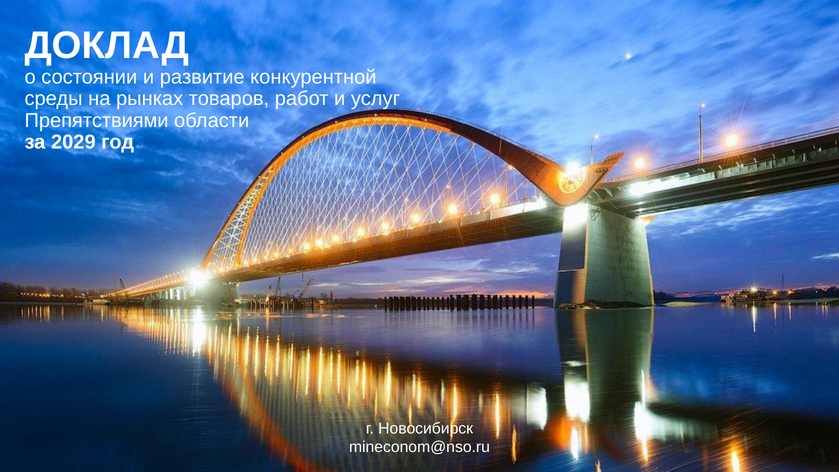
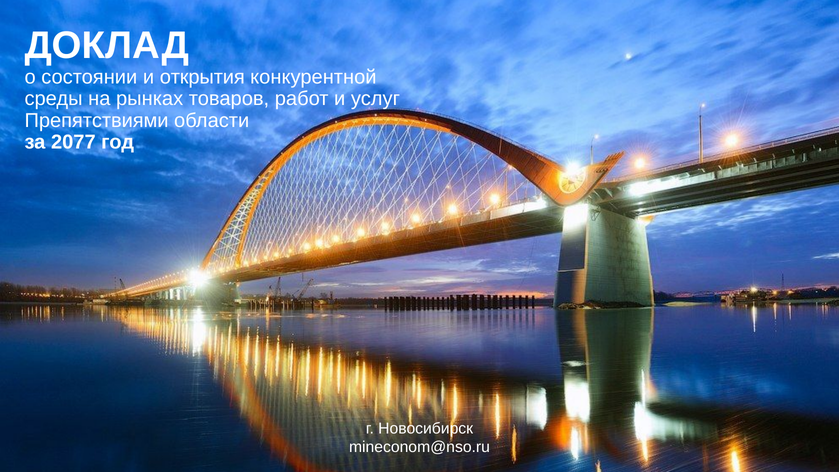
развитие: развитие -> открытия (202, 77)
2029: 2029 -> 2077 (73, 142)
